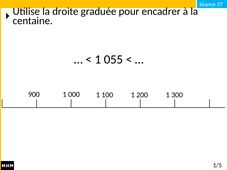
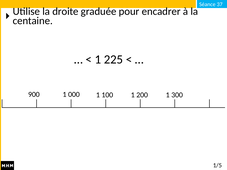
055: 055 -> 225 (113, 60)
